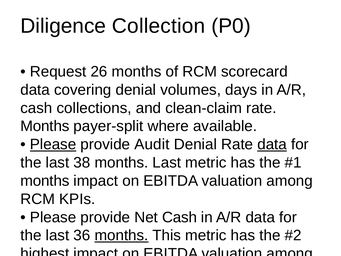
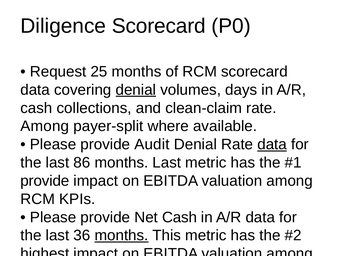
Diligence Collection: Collection -> Scorecard (159, 26)
26: 26 -> 25 (99, 72)
denial underline: none -> present (136, 90)
Months: Months -> Among (45, 126)
Please underline: present -> none (53, 144)
38: 38 -> 86 (82, 162)
months: months -> provide (45, 181)
